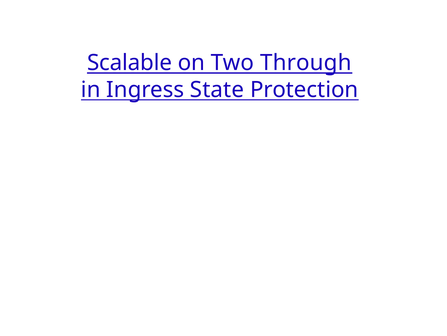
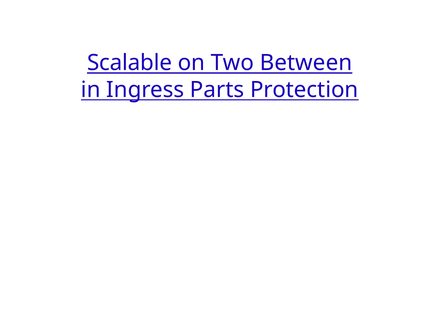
Through: Through -> Between (306, 63)
State: State -> Parts (217, 89)
